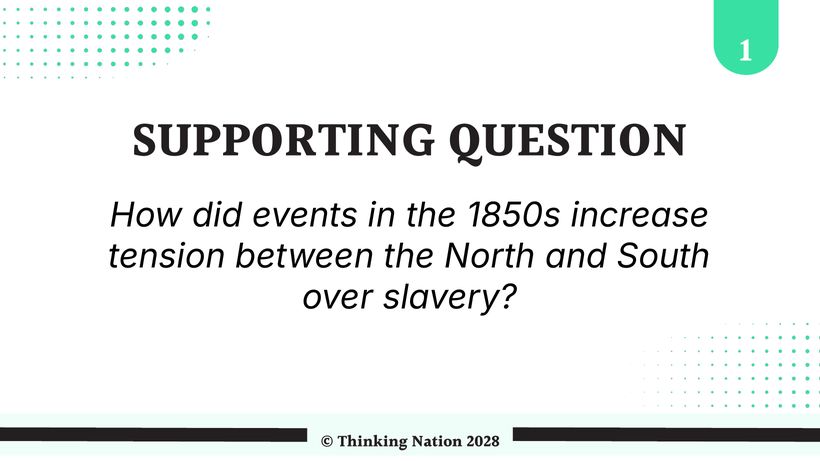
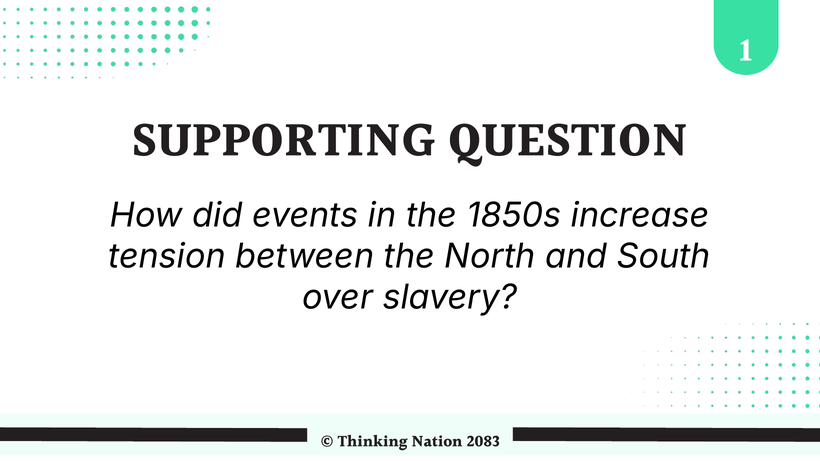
2028: 2028 -> 2083 (483, 442)
